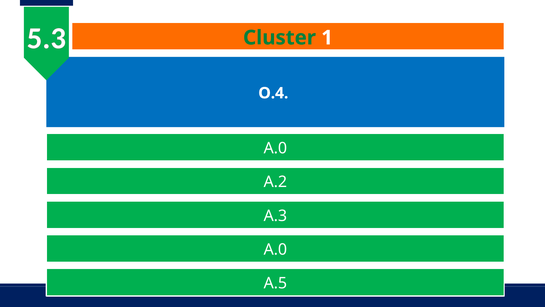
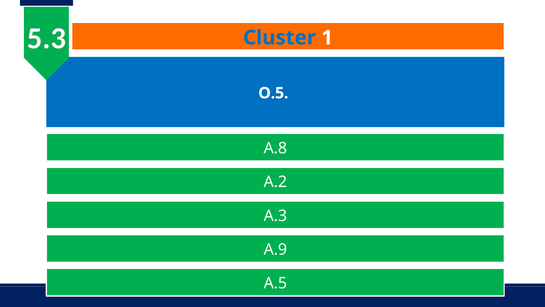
Cluster colour: green -> blue (279, 38)
O.4: O.4 -> O.5 (273, 93)
A.0: A.0 -> A.8 (275, 148)
A.0: A.0 -> A.9 (275, 249)
